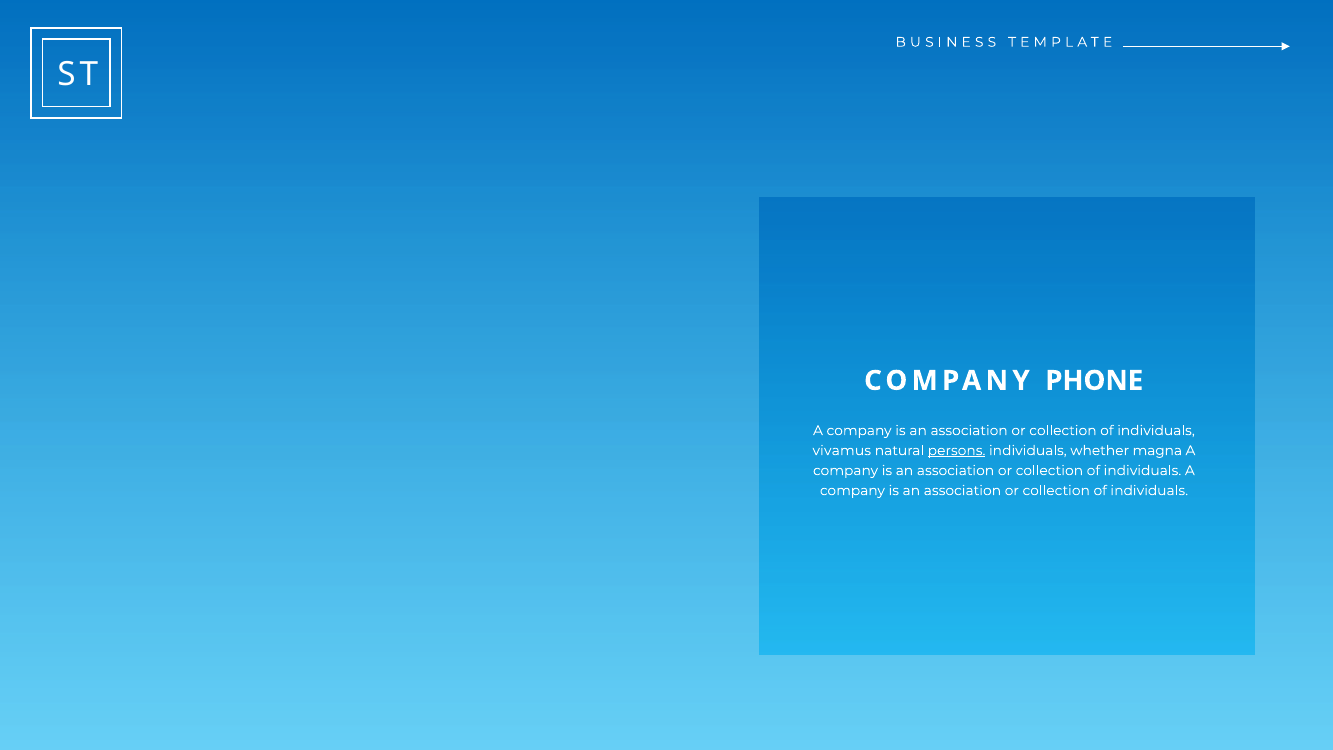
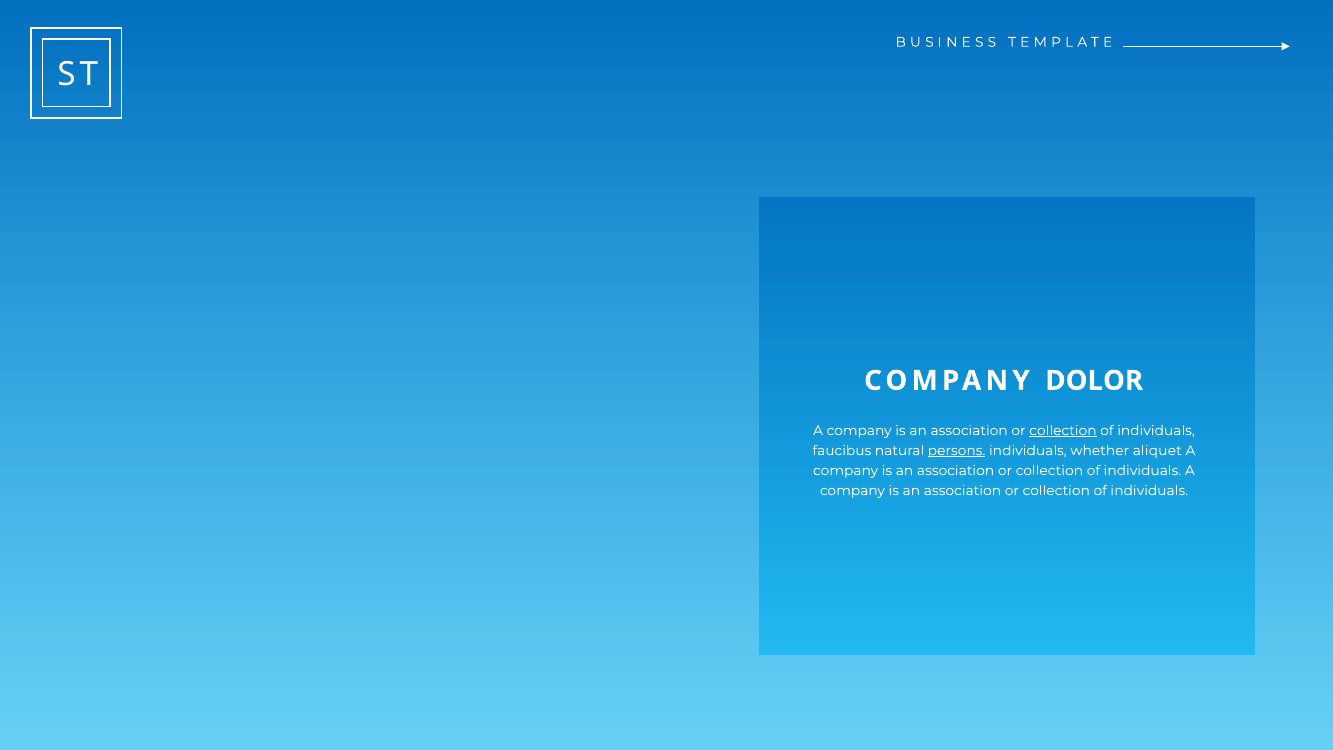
PHONE: PHONE -> DOLOR (1094, 381)
collection underline: none -> present (1063, 430)
vivamus: vivamus -> faucibus (842, 450)
magna: magna -> aliquet (1157, 450)
